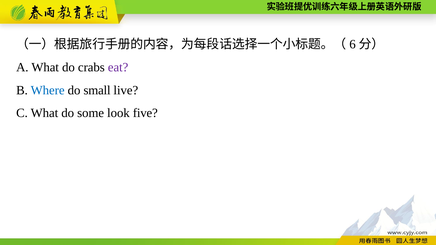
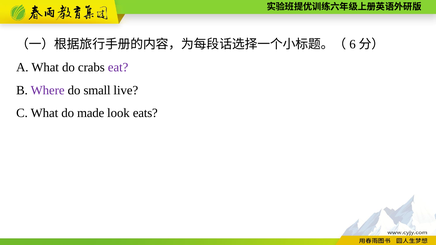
Where colour: blue -> purple (48, 90)
some: some -> made (91, 113)
five: five -> eats (145, 113)
